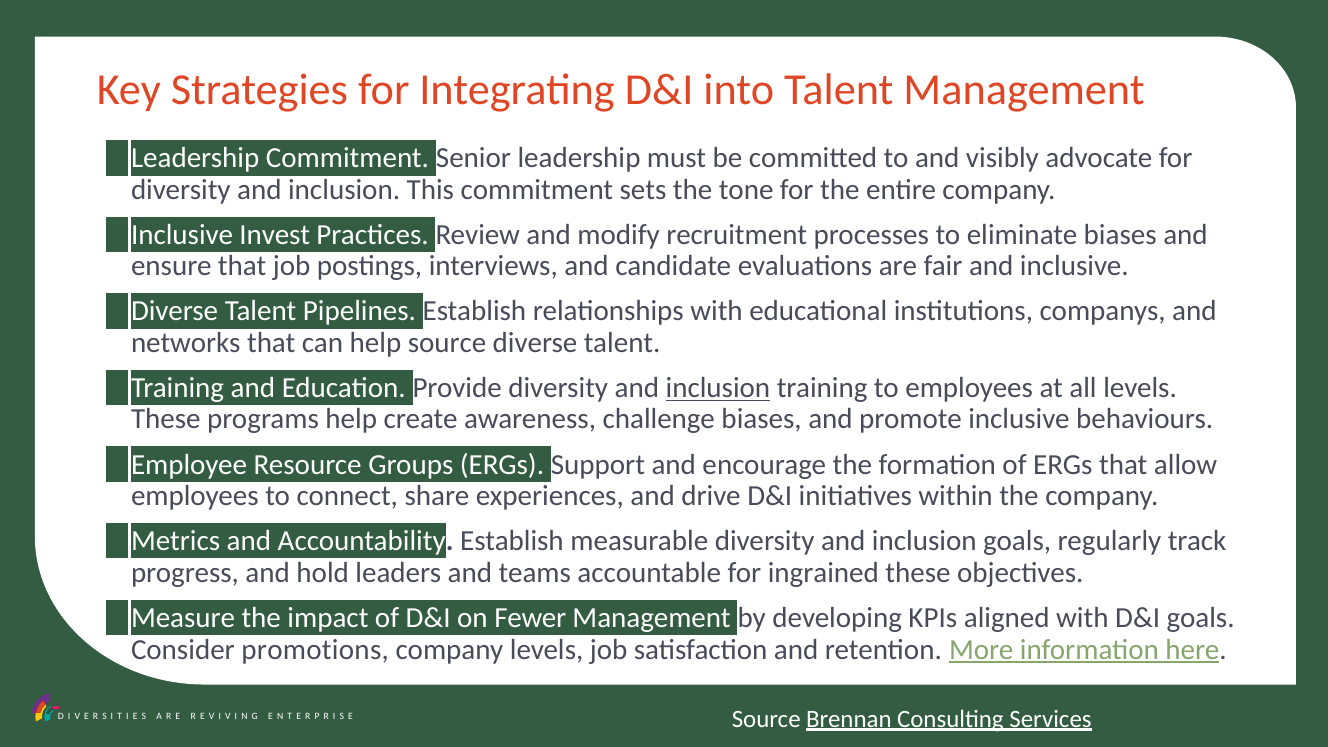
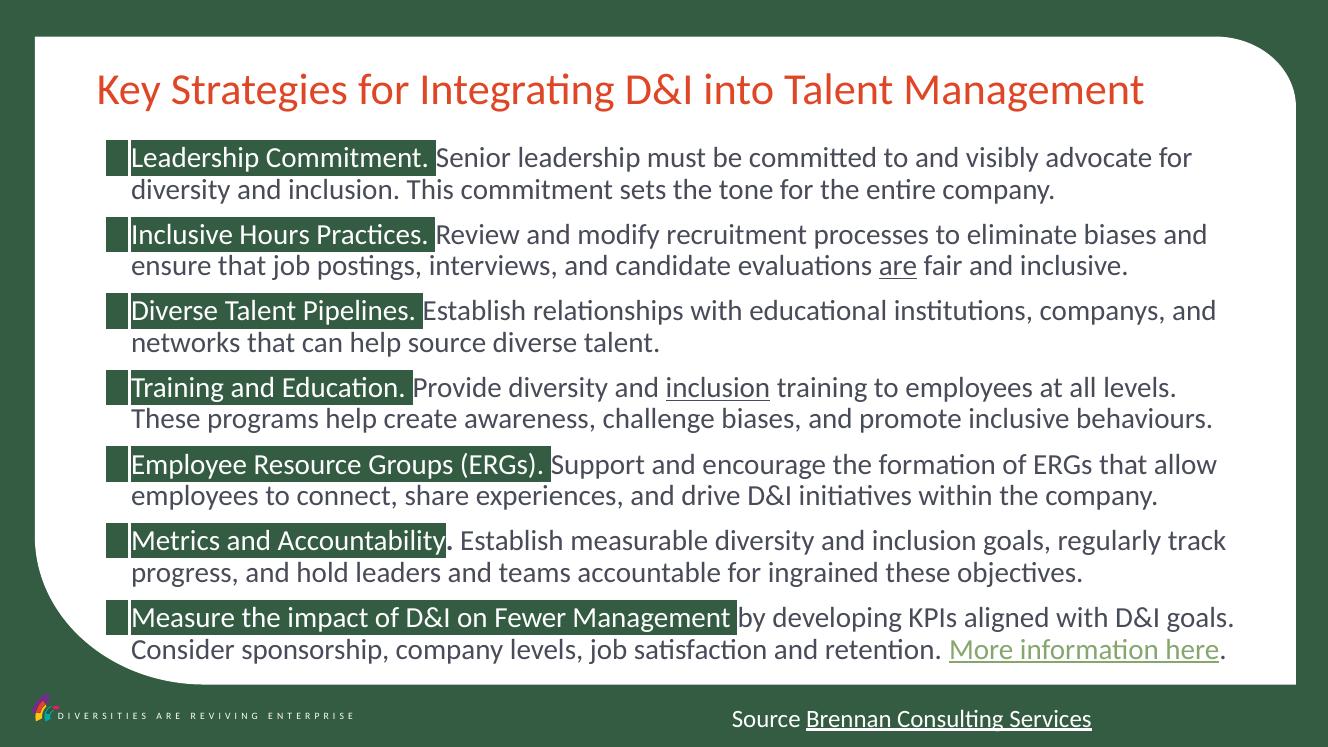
Invest: Invest -> Hours (275, 235)
are underline: none -> present (898, 266)
promotions: promotions -> sponsorship (315, 649)
